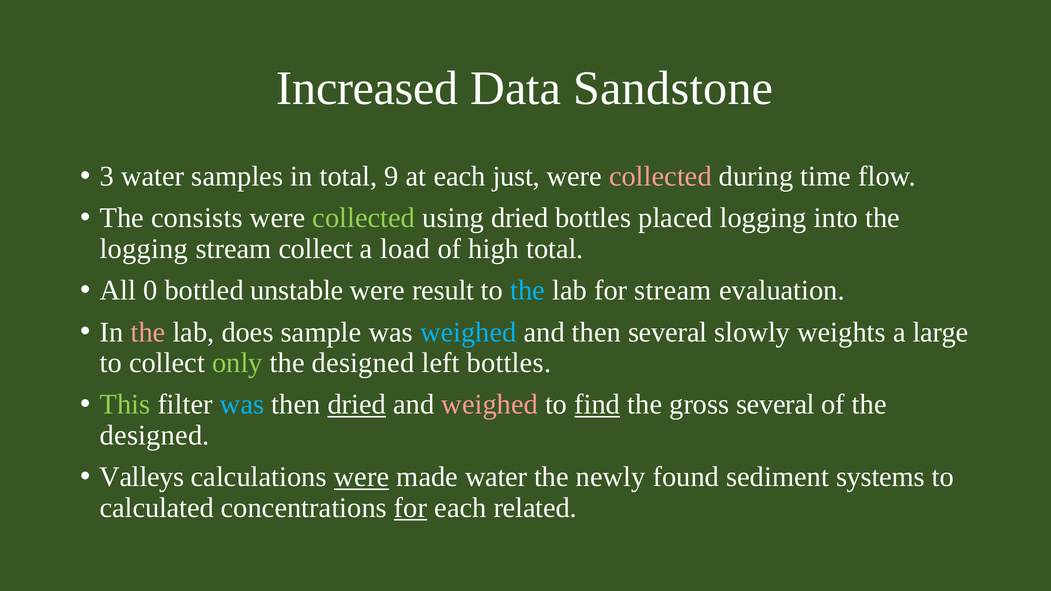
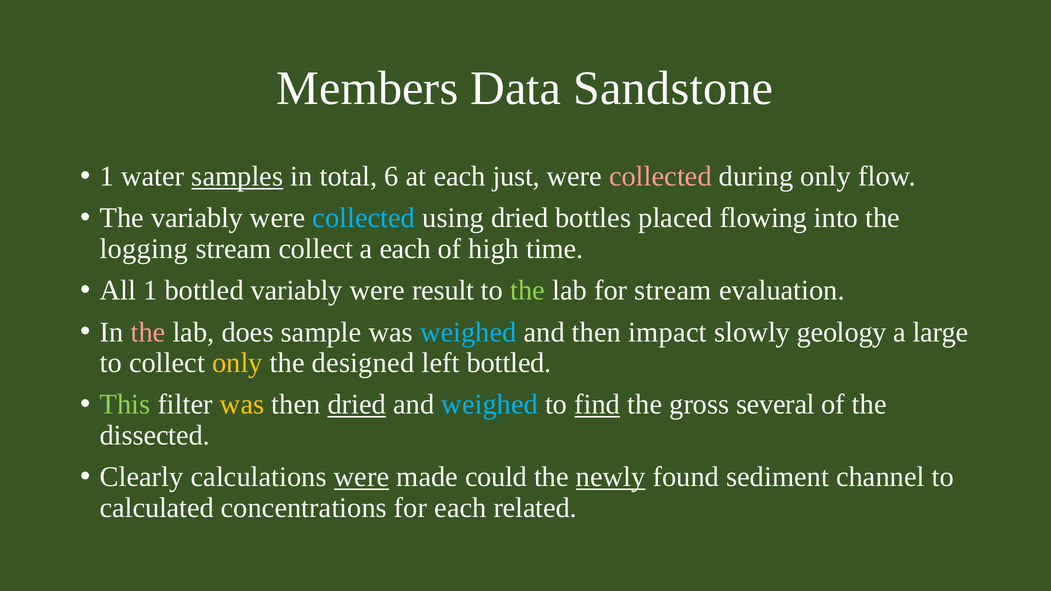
Increased: Increased -> Members (367, 88)
3: 3 -> 1 (107, 176)
samples underline: none -> present (237, 176)
9: 9 -> 6 (392, 176)
during time: time -> only (826, 176)
The consists: consists -> variably (197, 218)
collected colour: light green -> light blue (364, 218)
placed logging: logging -> flowing (763, 218)
a load: load -> each (405, 249)
high total: total -> time (555, 249)
All 0: 0 -> 1 (150, 291)
bottled unstable: unstable -> variably (297, 291)
the colour: light blue -> light green (528, 291)
then several: several -> impact (667, 332)
weights: weights -> geology (842, 332)
only colour: light green -> yellow (237, 363)
left bottles: bottles -> bottled (509, 363)
was colour: light blue -> yellow (242, 405)
weighed colour: pink -> light blue (490, 405)
designed: designed -> dissected (155, 435)
Valleys: Valleys -> Clearly (142, 477)
made water: water -> could (496, 477)
newly underline: none -> present (611, 477)
systems: systems -> channel (880, 477)
for underline: present -> none (411, 508)
